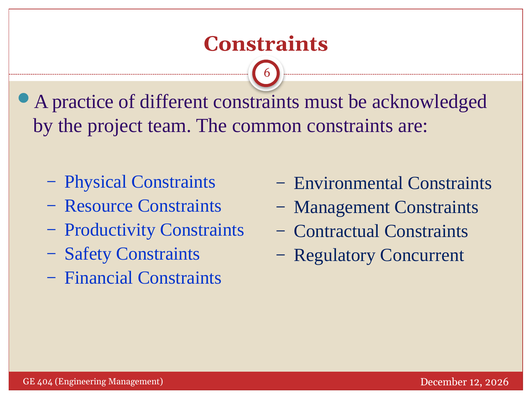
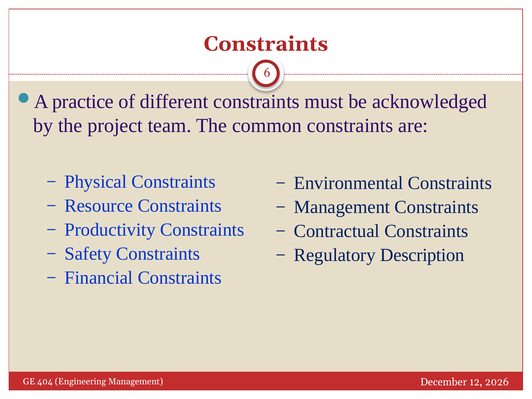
Concurrent: Concurrent -> Description (422, 255)
